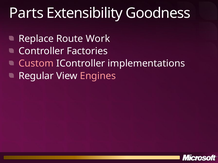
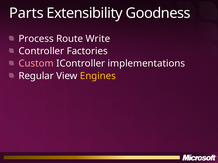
Replace: Replace -> Process (36, 39)
Work: Work -> Write (98, 39)
Engines colour: pink -> yellow (98, 76)
